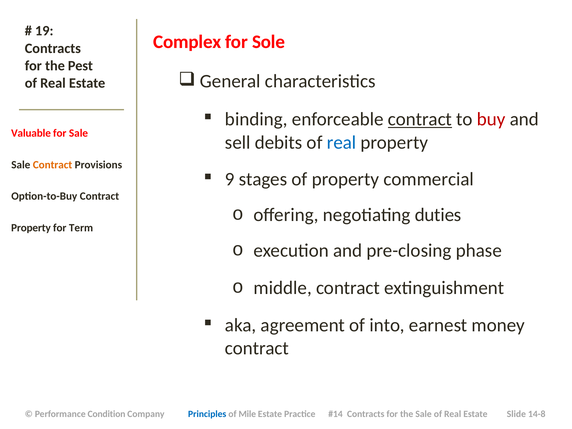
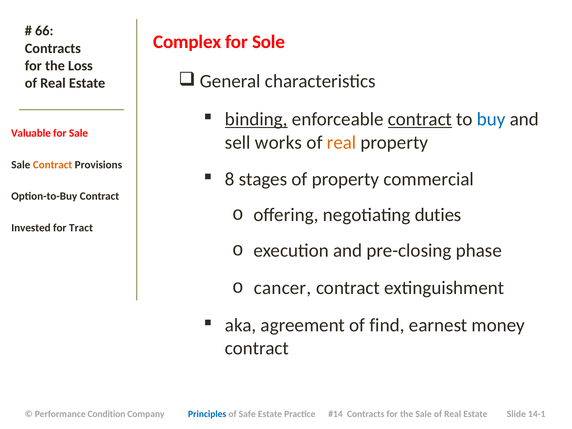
19: 19 -> 66 (44, 31)
Pest: Pest -> Loss (80, 66)
binding underline: none -> present (256, 119)
buy colour: red -> blue (491, 119)
debits: debits -> works (279, 142)
real colour: blue -> orange (342, 142)
9: 9 -> 8 (230, 179)
Property: Property -> Invested (31, 228)
Term: Term -> Tract (81, 228)
middle: middle -> cancer (283, 288)
into: into -> find (387, 325)
Mile: Mile -> Safe (247, 414)
14-8: 14-8 -> 14-1 (537, 414)
